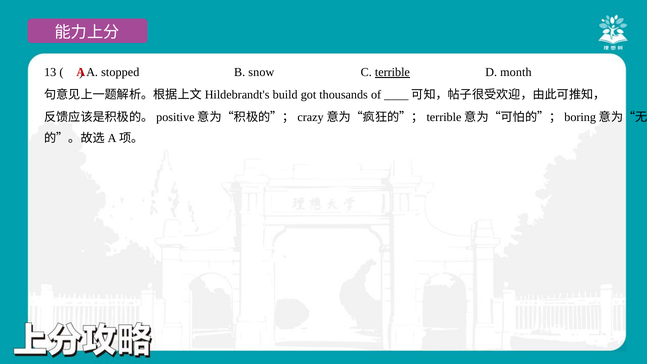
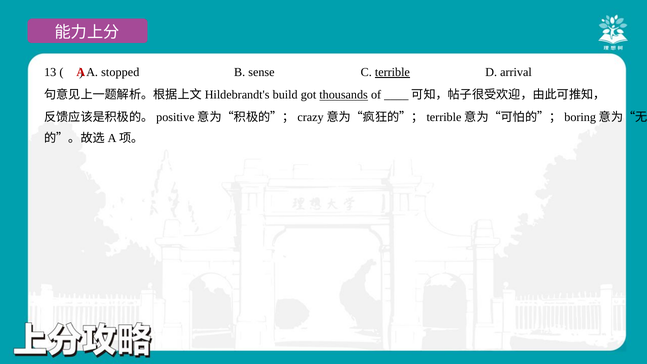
snow: snow -> sense (261, 72)
month: month -> arrival (516, 72)
thousands underline: none -> present (344, 95)
